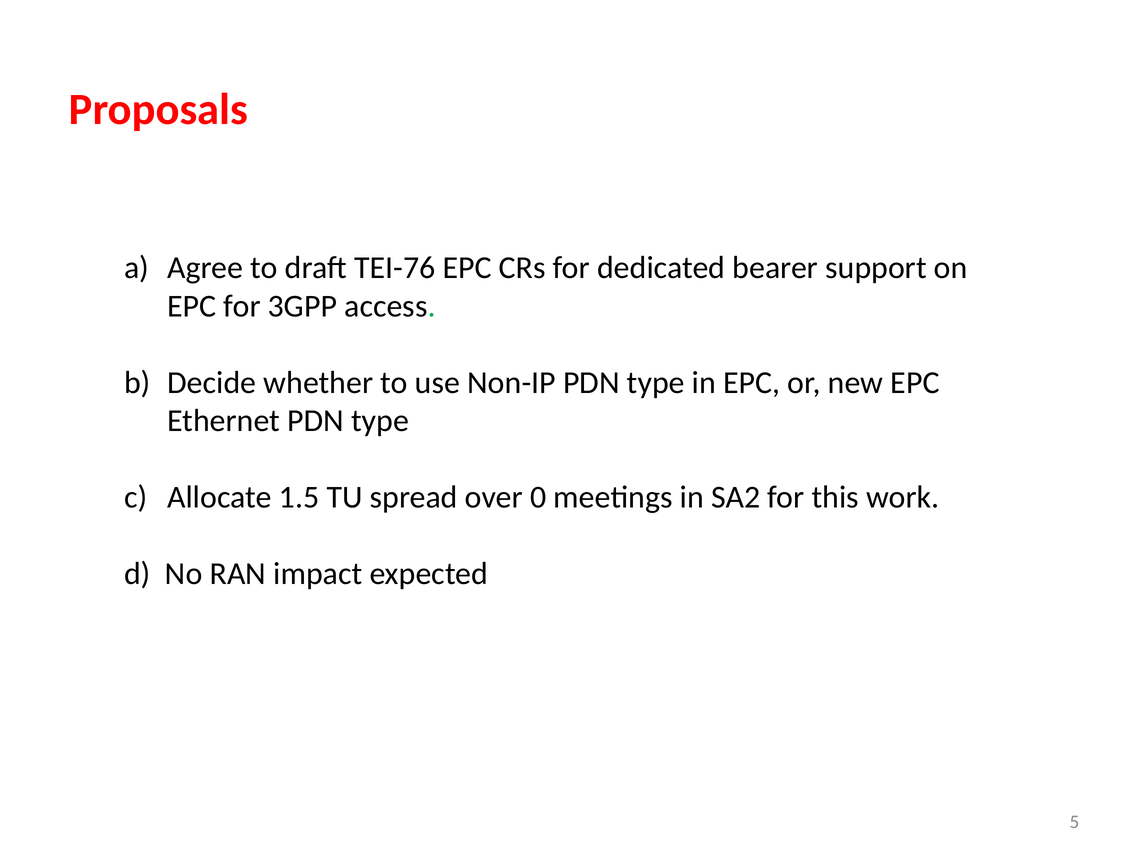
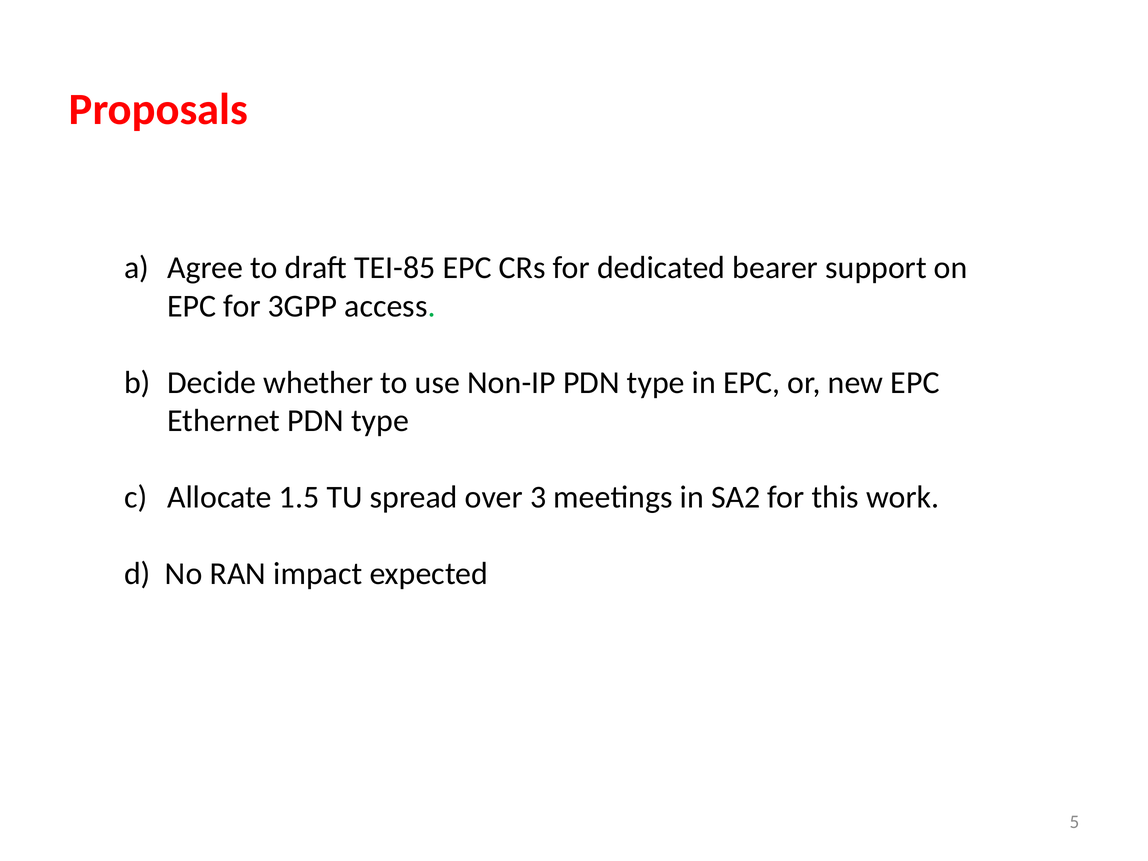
TEI-76: TEI-76 -> TEI-85 (395, 268)
0: 0 -> 3 (538, 497)
